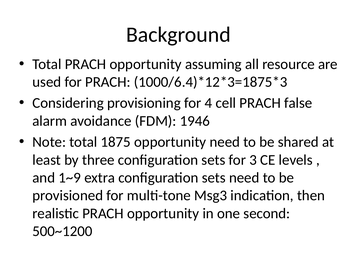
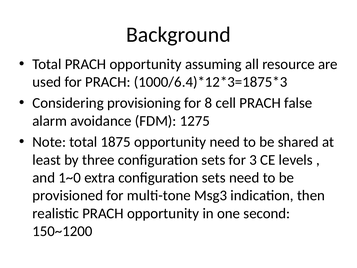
4: 4 -> 8 (208, 103)
1946: 1946 -> 1275 (195, 121)
1~9: 1~9 -> 1~0 (70, 178)
500~1200: 500~1200 -> 150~1200 (62, 231)
